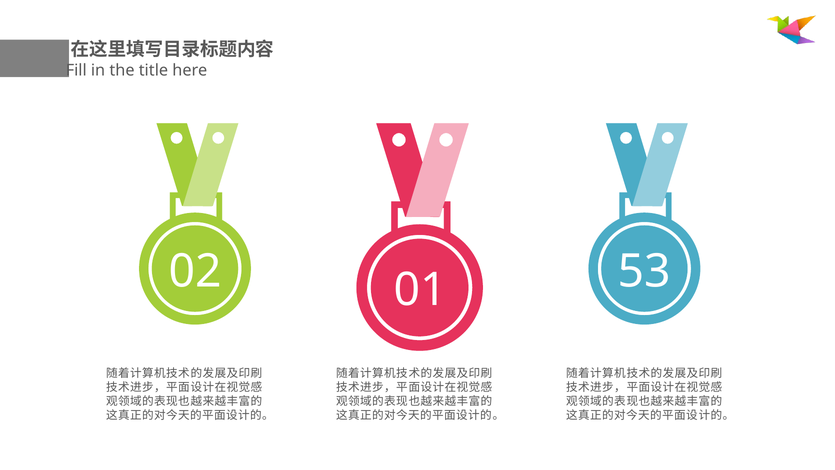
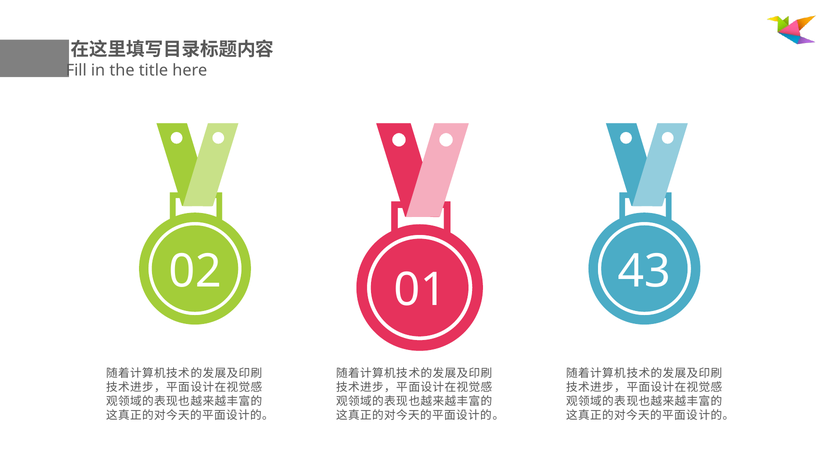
53: 53 -> 43 (644, 271)
